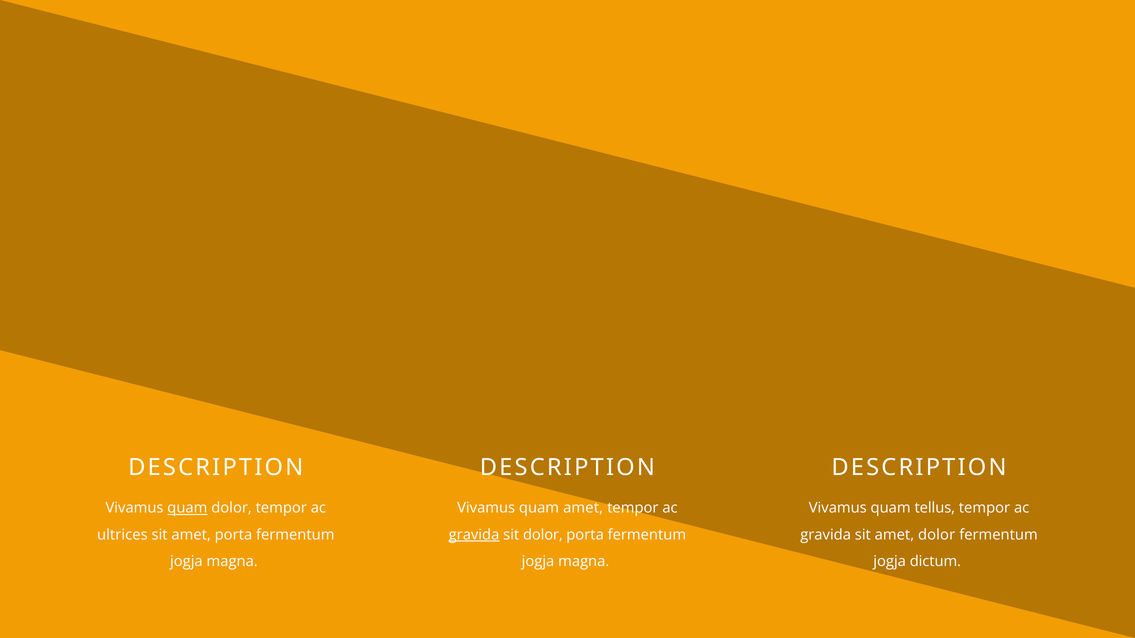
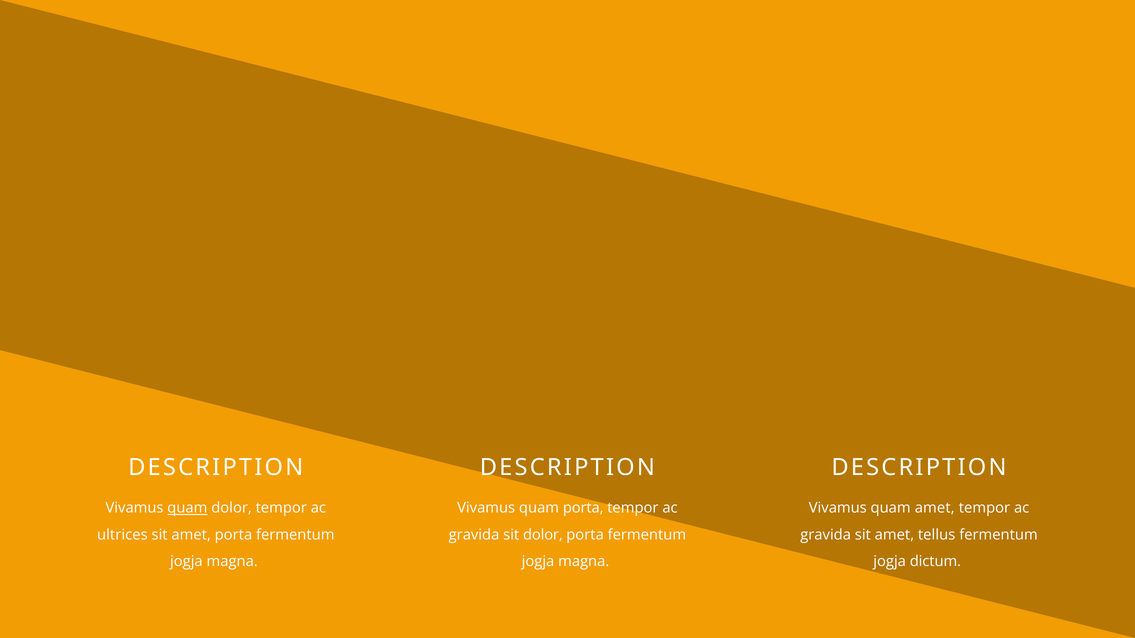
quam amet: amet -> porta (583, 508)
quam tellus: tellus -> amet (935, 508)
gravida underline: present -> none (474, 535)
amet dolor: dolor -> tellus (937, 535)
